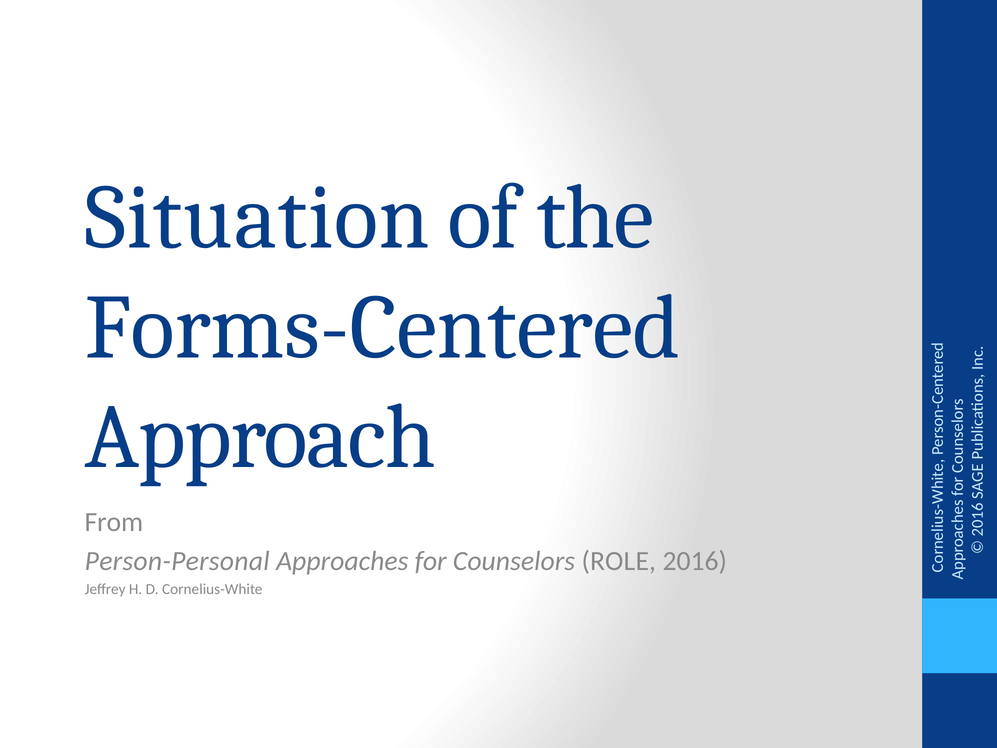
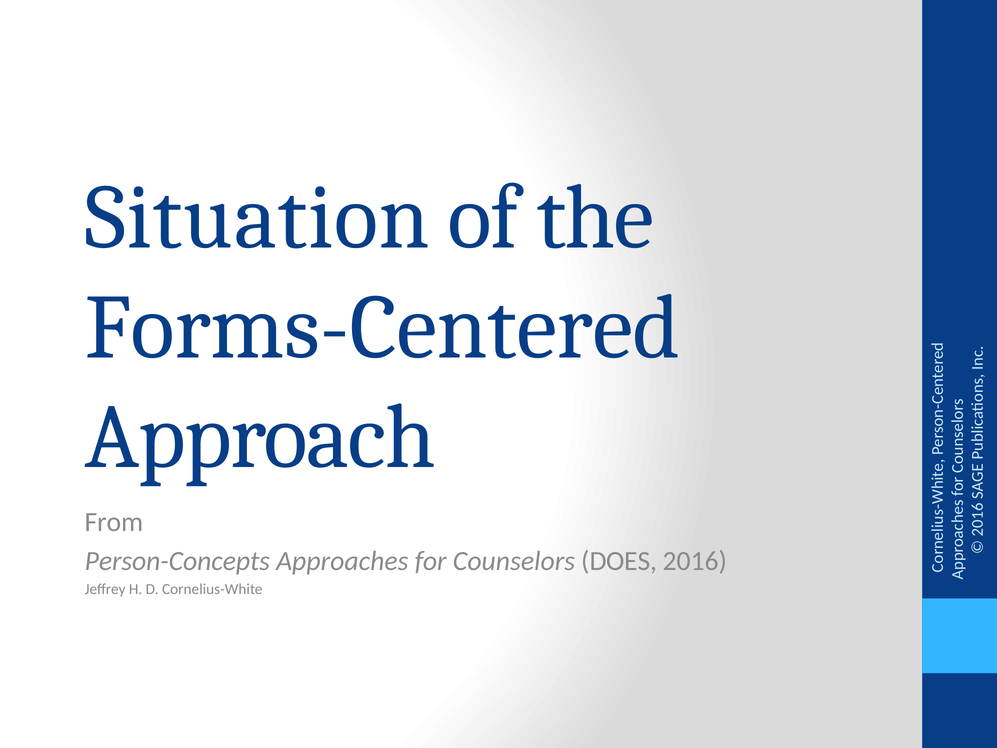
Person-Personal: Person-Personal -> Person-Concepts (177, 561)
ROLE: ROLE -> DOES (619, 561)
